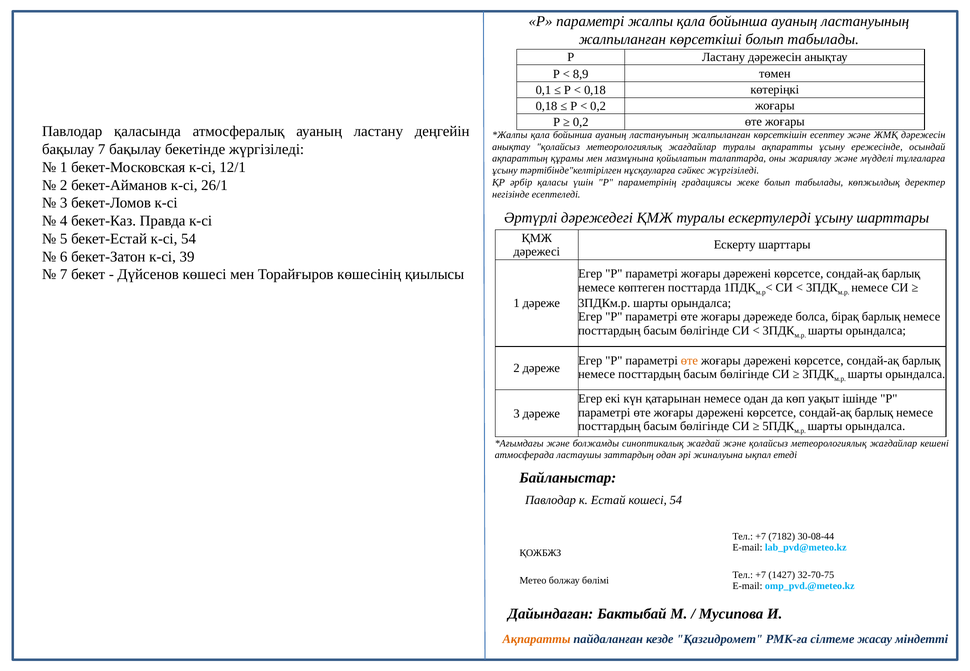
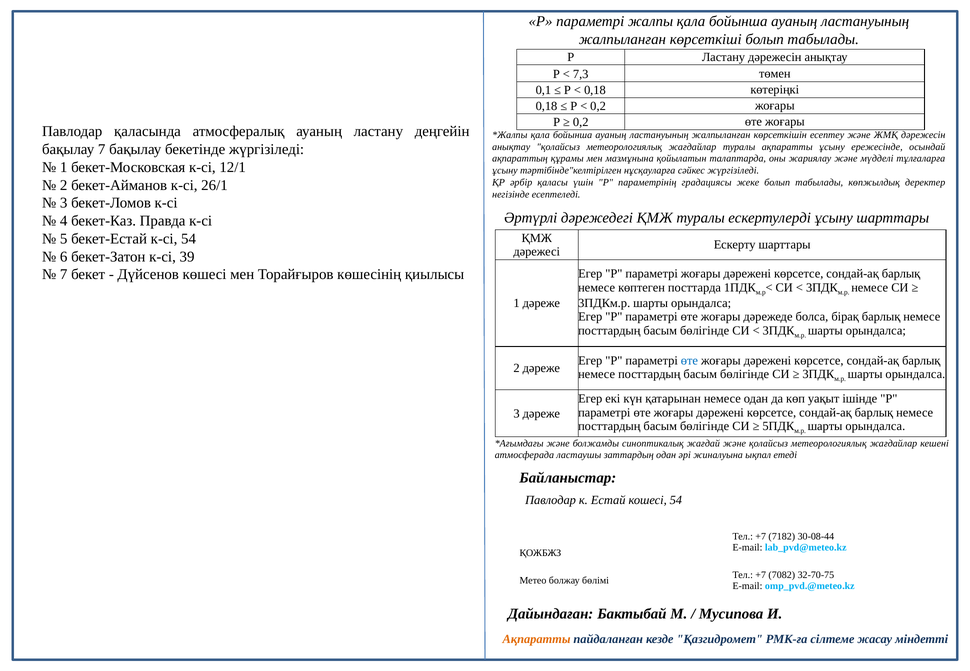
8,9: 8,9 -> 7,3 (581, 74)
өте colour: orange -> blue (689, 361)
1427: 1427 -> 7082 (782, 576)
